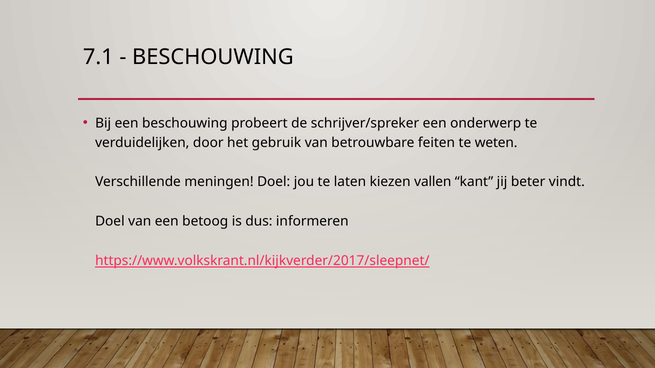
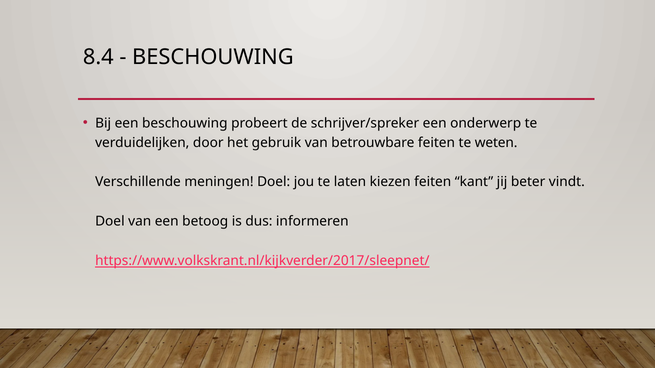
7.1: 7.1 -> 8.4 (98, 57)
kiezen vallen: vallen -> feiten (433, 182)
